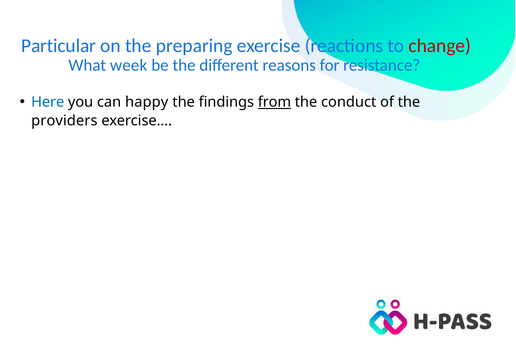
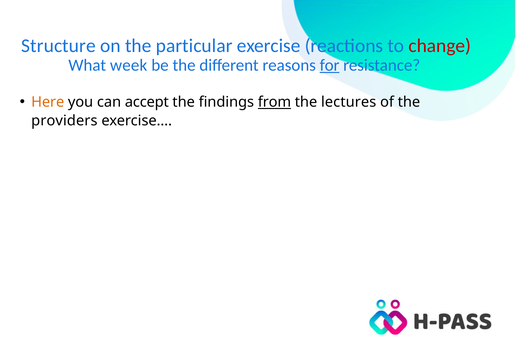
Particular: Particular -> Structure (58, 46)
preparing: preparing -> particular (194, 46)
for underline: none -> present (330, 65)
Here colour: blue -> orange (48, 102)
happy: happy -> accept (147, 102)
conduct: conduct -> lectures (349, 102)
